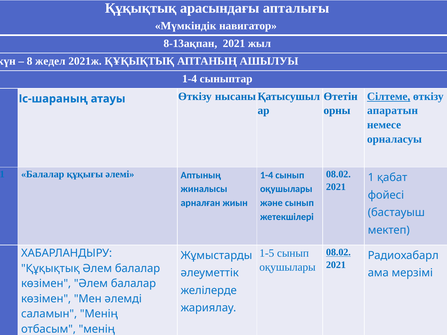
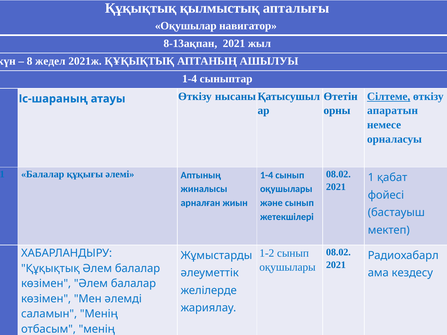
арасындағы: арасындағы -> қылмыстық (220, 8)
Мүмкіндік: Мүмкіндік -> Оқушылар (186, 26)
08.02 underline: present -> none (338, 252)
1-5: 1-5 -> 1-2 (267, 253)
мерзімі: мерзімі -> кездесу (412, 273)
